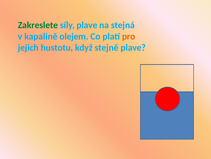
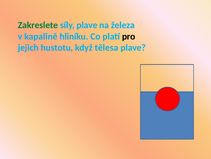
stejná: stejná -> železa (123, 25)
olejem: olejem -> hliníku (74, 36)
pro colour: orange -> black (129, 36)
stejně: stejně -> tělesa (107, 47)
